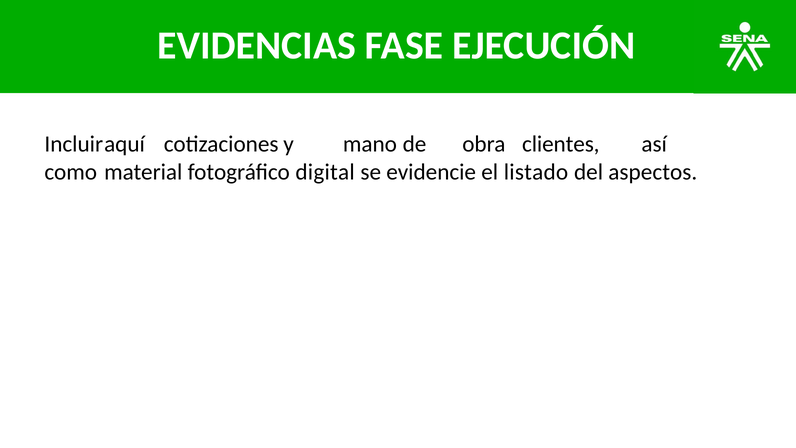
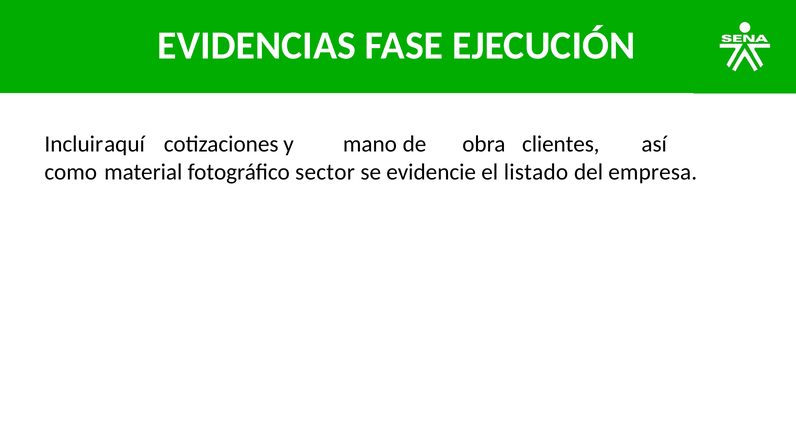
digital: digital -> sector (325, 172)
aspectos: aspectos -> empresa (653, 172)
